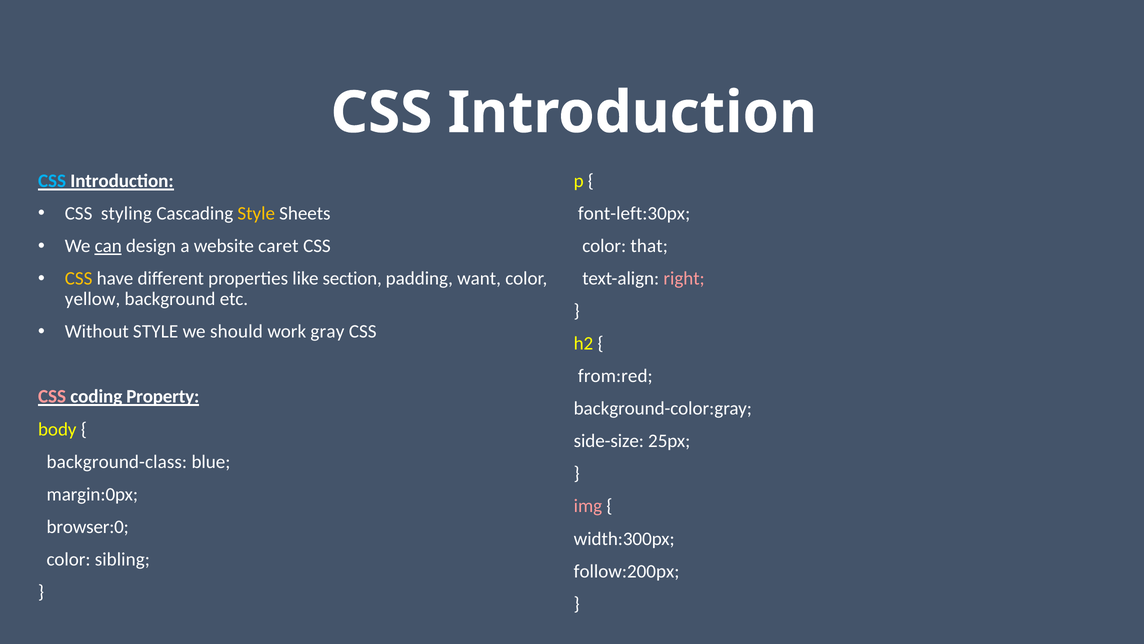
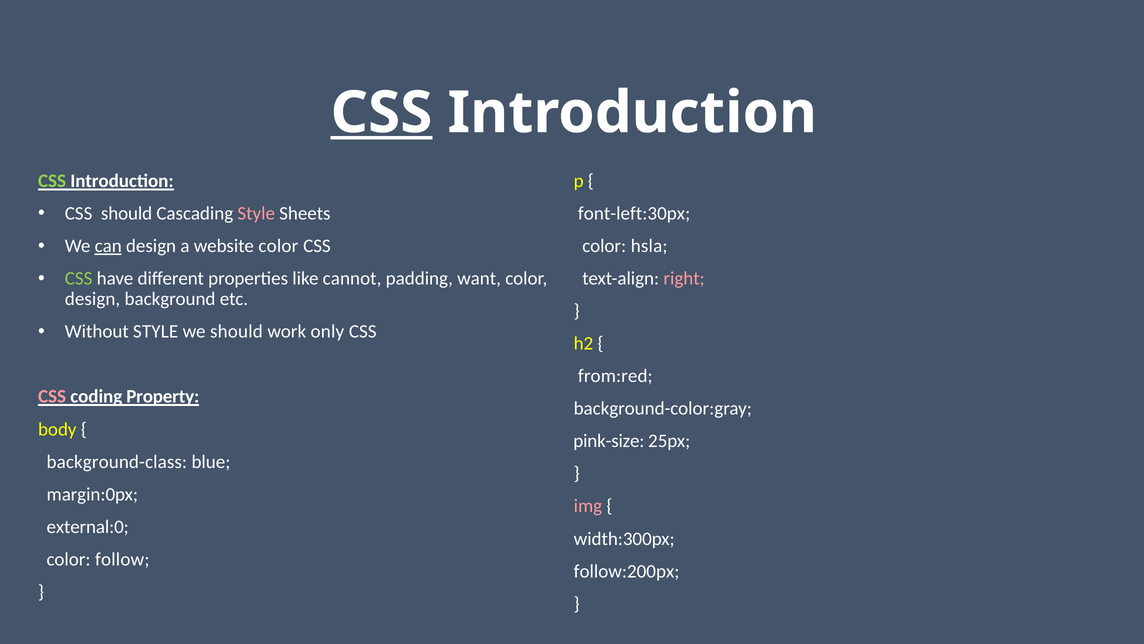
CSS underline: none -> present (381, 113)
CSS colour: light blue -> light green (52, 181)
CSS styling: styling -> should (127, 213)
Style colour: yellow -> pink (256, 213)
website caret: caret -> color (278, 246)
that: that -> hsla (649, 246)
CSS colour: yellow -> light green (79, 278)
section: section -> cannot (352, 278)
yellow: yellow -> design (93, 299)
gray: gray -> only (327, 331)
side-size: side-size -> pink-size (609, 441)
browser:0: browser:0 -> external:0 (88, 526)
sibling: sibling -> follow (122, 559)
